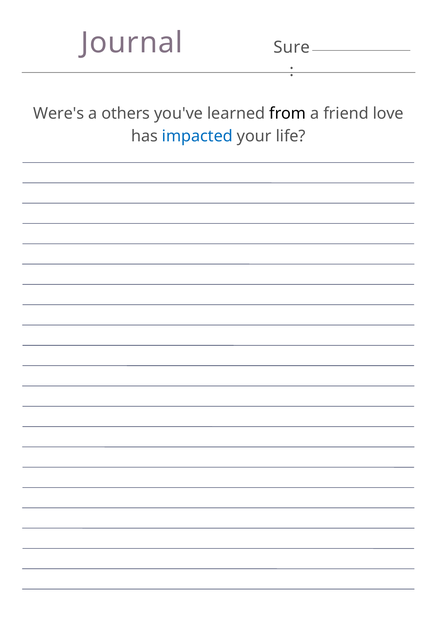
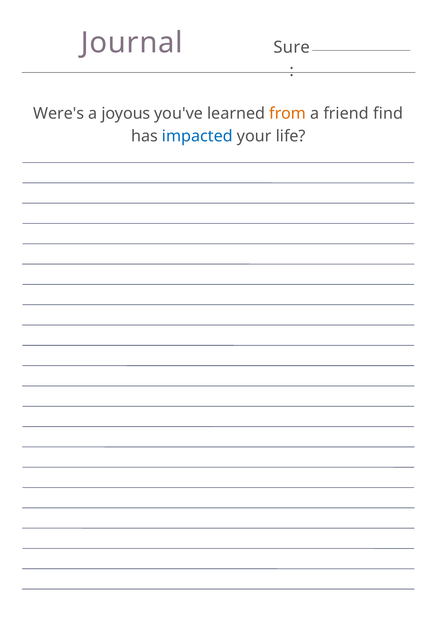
others: others -> joyous (126, 113)
from colour: black -> orange (288, 113)
love: love -> find (388, 113)
